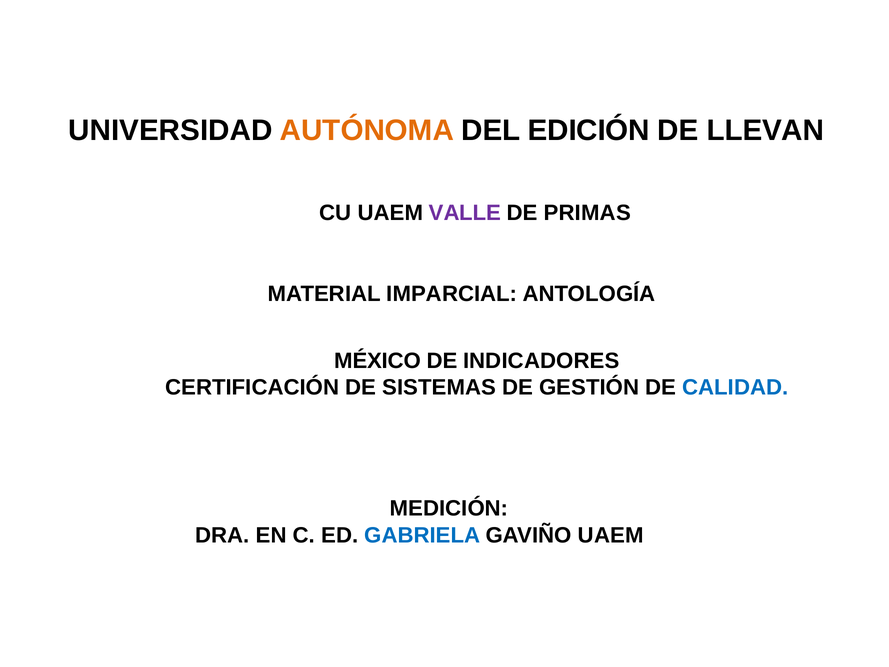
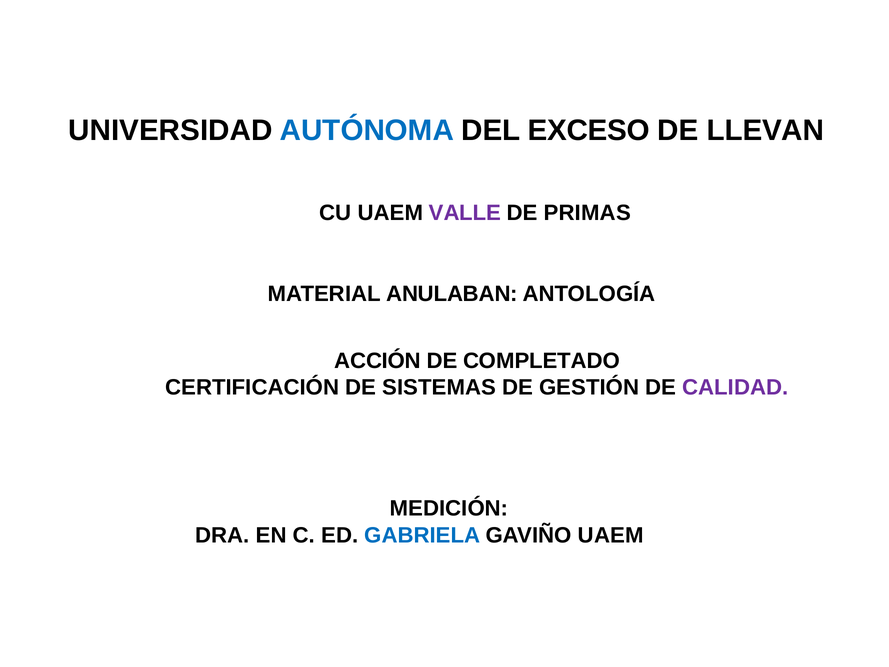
AUTÓNOMA colour: orange -> blue (367, 131)
EDICIÓN: EDICIÓN -> EXCESO (589, 131)
IMPARCIAL: IMPARCIAL -> ANULABAN (452, 294)
MÉXICO: MÉXICO -> ACCIÓN (378, 361)
INDICADORES: INDICADORES -> COMPLETADO (541, 361)
CALIDAD colour: blue -> purple (735, 387)
